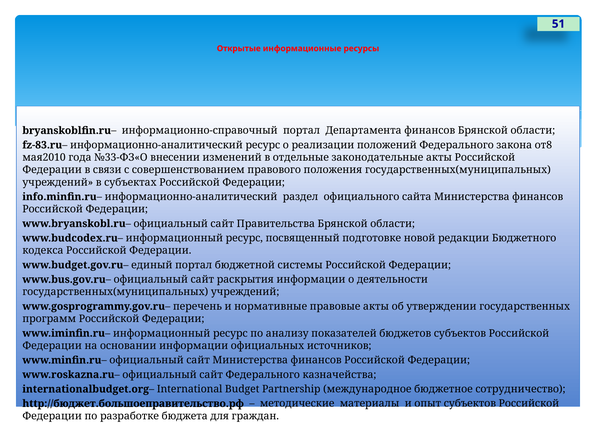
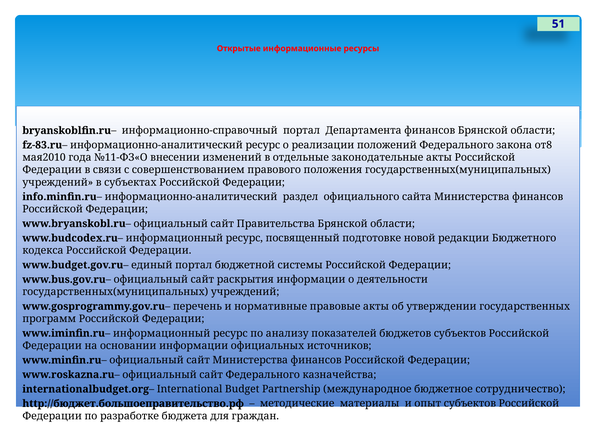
№33-ФЗ«О: №33-ФЗ«О -> №11-ФЗ«О (121, 157)
